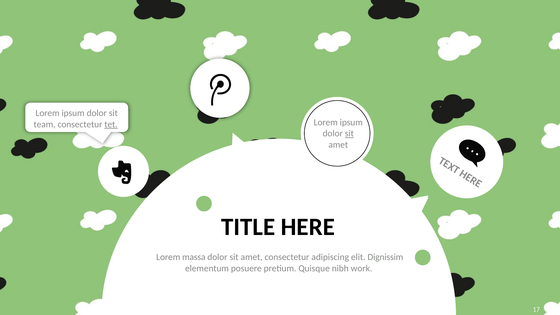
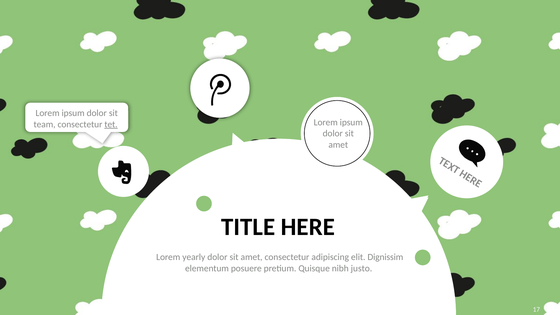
sit underline: present -> none (349, 134)
massa: massa -> yearly (194, 257)
work: work -> justo (362, 268)
